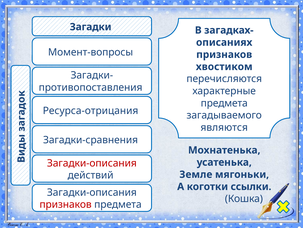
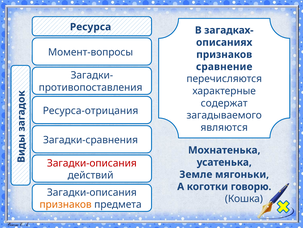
Загадки: Загадки -> Ресурса (91, 27)
хвостиком: хвостиком -> сравнение (224, 67)
предмета: предмета -> содержат (224, 103)
ссылки: ссылки -> говорю (251, 186)
признаков colour: red -> orange (66, 204)
